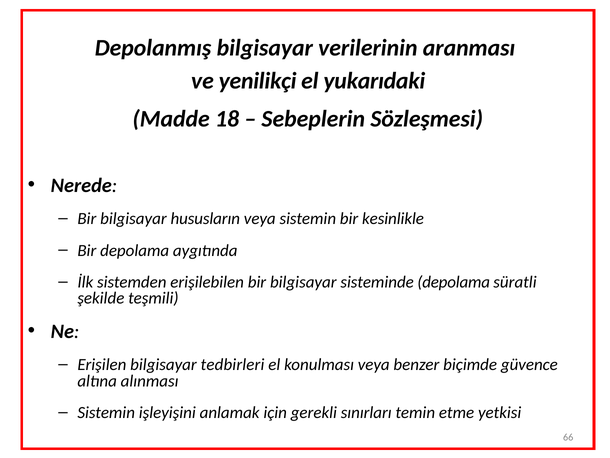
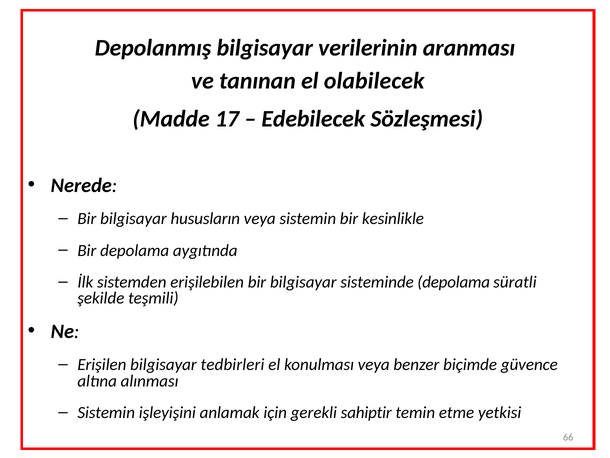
yenilikçi: yenilikçi -> tanınan (257, 81)
yukarıdaki: yukarıdaki -> olabilecek (374, 81)
18: 18 -> 17 (227, 119)
Sebeplerin: Sebeplerin -> Edebilecek (313, 119)
sınırları: sınırları -> sahiptir (366, 412)
